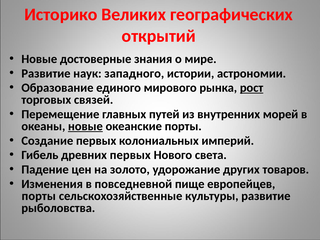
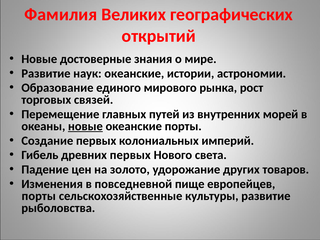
Историко: Историко -> Фамилия (61, 15)
наук западного: западного -> океанские (134, 73)
рост underline: present -> none (252, 88)
